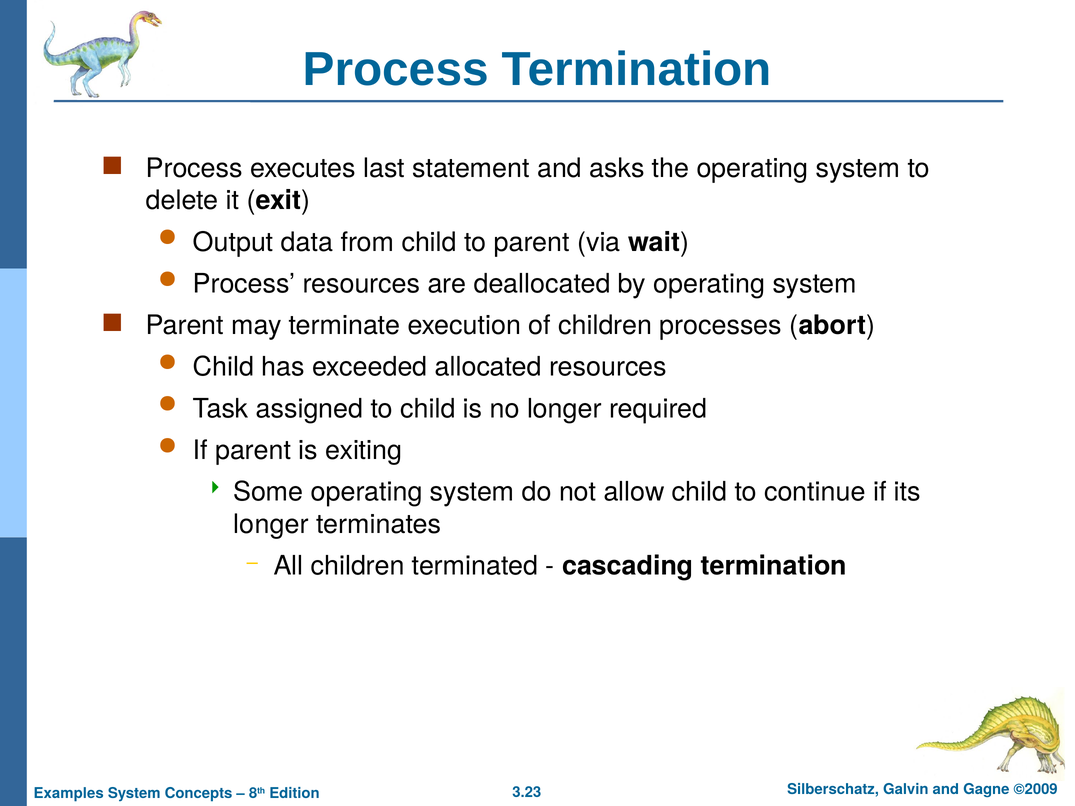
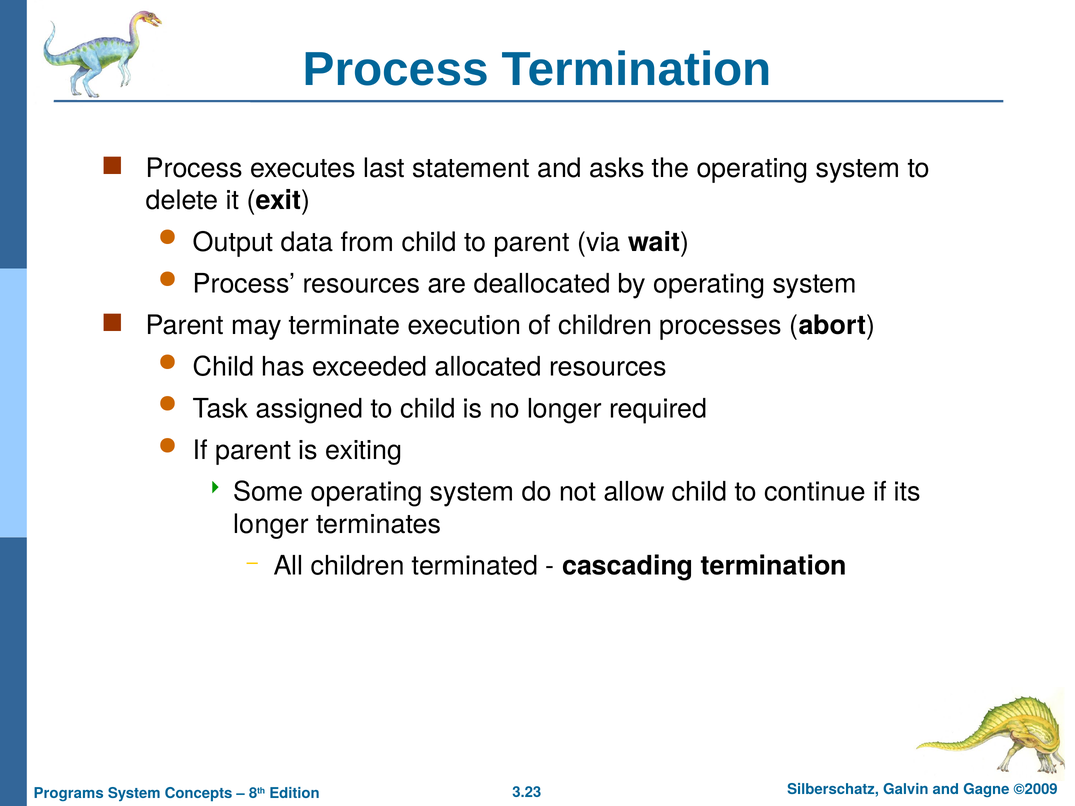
Examples: Examples -> Programs (69, 794)
